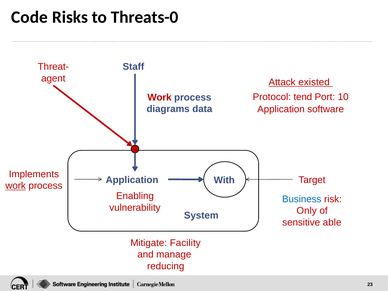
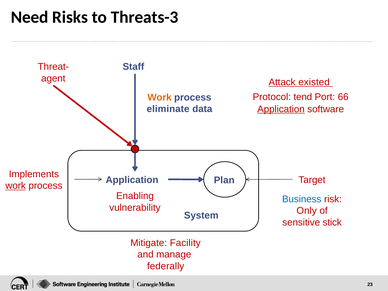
Code: Code -> Need (30, 17)
Threats-0: Threats-0 -> Threats-3 (145, 17)
10: 10 -> 66 (343, 97)
Work colour: red -> orange (160, 97)
diagrams: diagrams -> eliminate (168, 109)
Application underline: none -> present (281, 109)
With: With -> Plan (224, 180)
able: able -> stick (332, 222)
reducing: reducing -> federally (166, 266)
